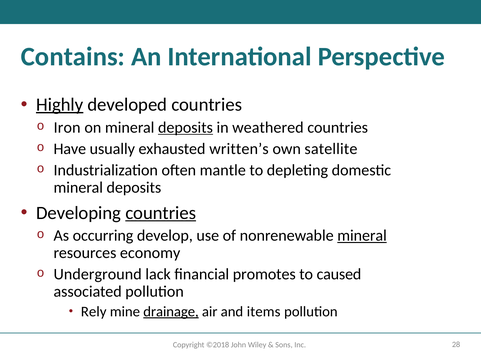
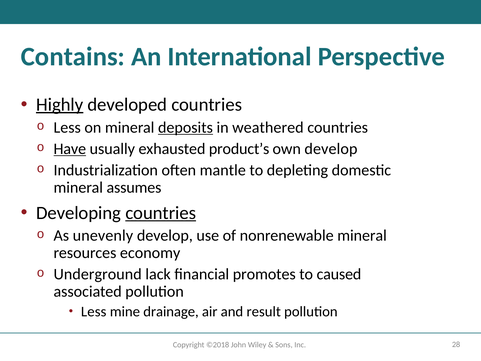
Iron: Iron -> Less (67, 127)
Have underline: none -> present (70, 149)
written’s: written’s -> product’s (239, 149)
own satellite: satellite -> develop (331, 149)
deposits: deposits -> assumes (134, 187)
occurring: occurring -> unevenly (103, 236)
mineral underline: present -> none (362, 236)
Rely: Rely -> Less (94, 311)
drainage underline: present -> none (171, 311)
items: items -> result (264, 311)
